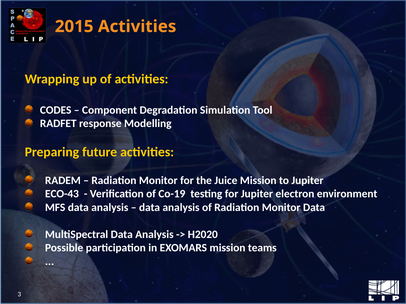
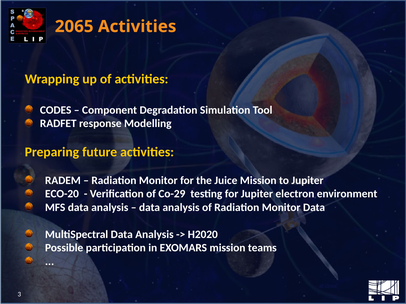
2015: 2015 -> 2065 (74, 27)
ECO-43: ECO-43 -> ECO-20 (62, 194)
Co-19: Co-19 -> Co-29 (172, 194)
